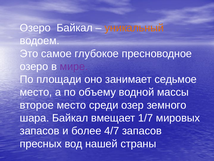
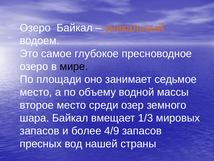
мире colour: purple -> black (74, 66)
1/7: 1/7 -> 1/3 (146, 118)
4/7: 4/7 -> 4/9 (112, 131)
